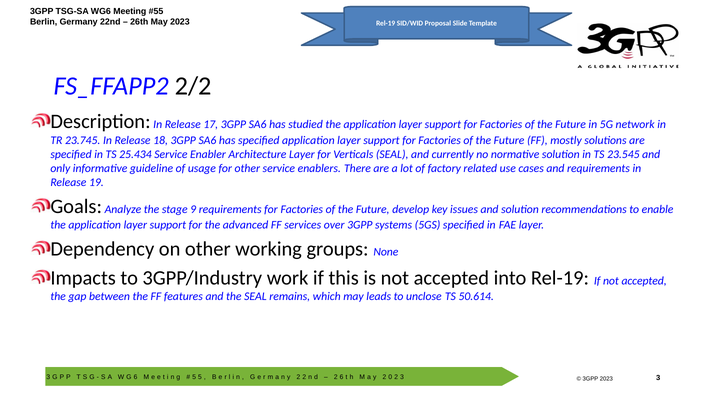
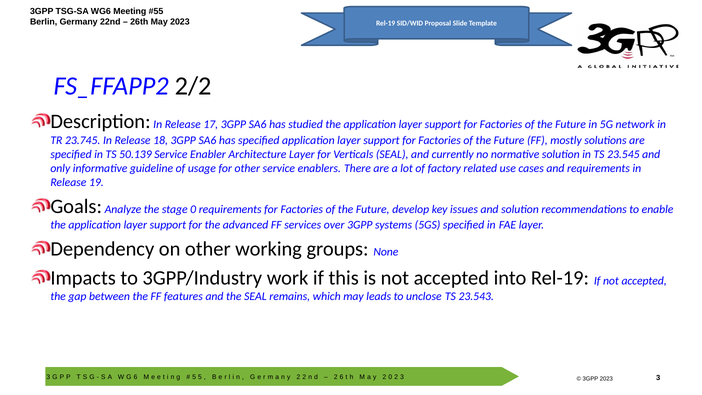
25.434: 25.434 -> 50.139 (135, 154)
stage 9: 9 -> 0 (193, 209)
50.614: 50.614 -> 23.543 (476, 296)
